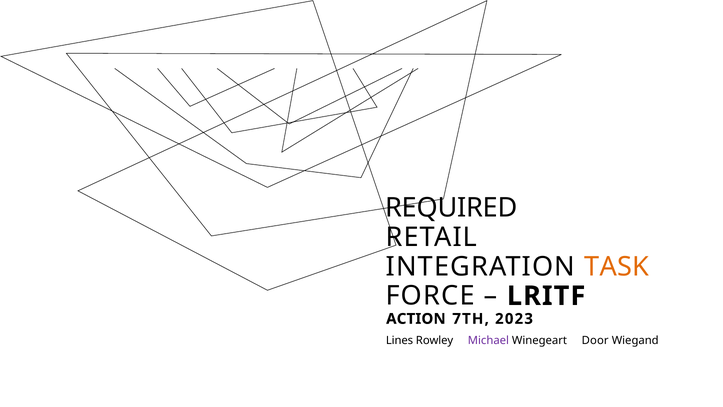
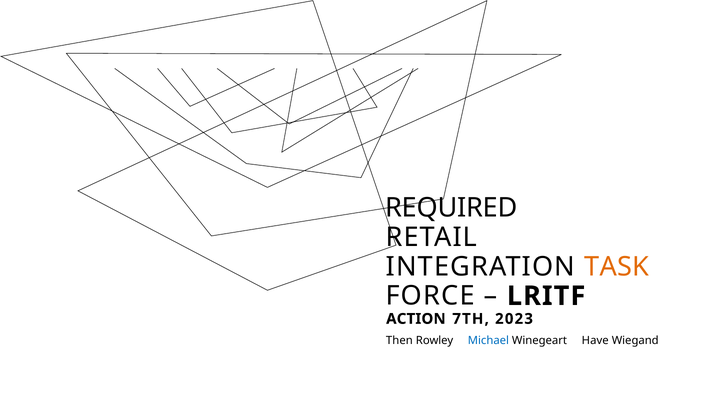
Lines: Lines -> Then (399, 340)
Michael colour: purple -> blue (488, 340)
Door: Door -> Have (595, 340)
